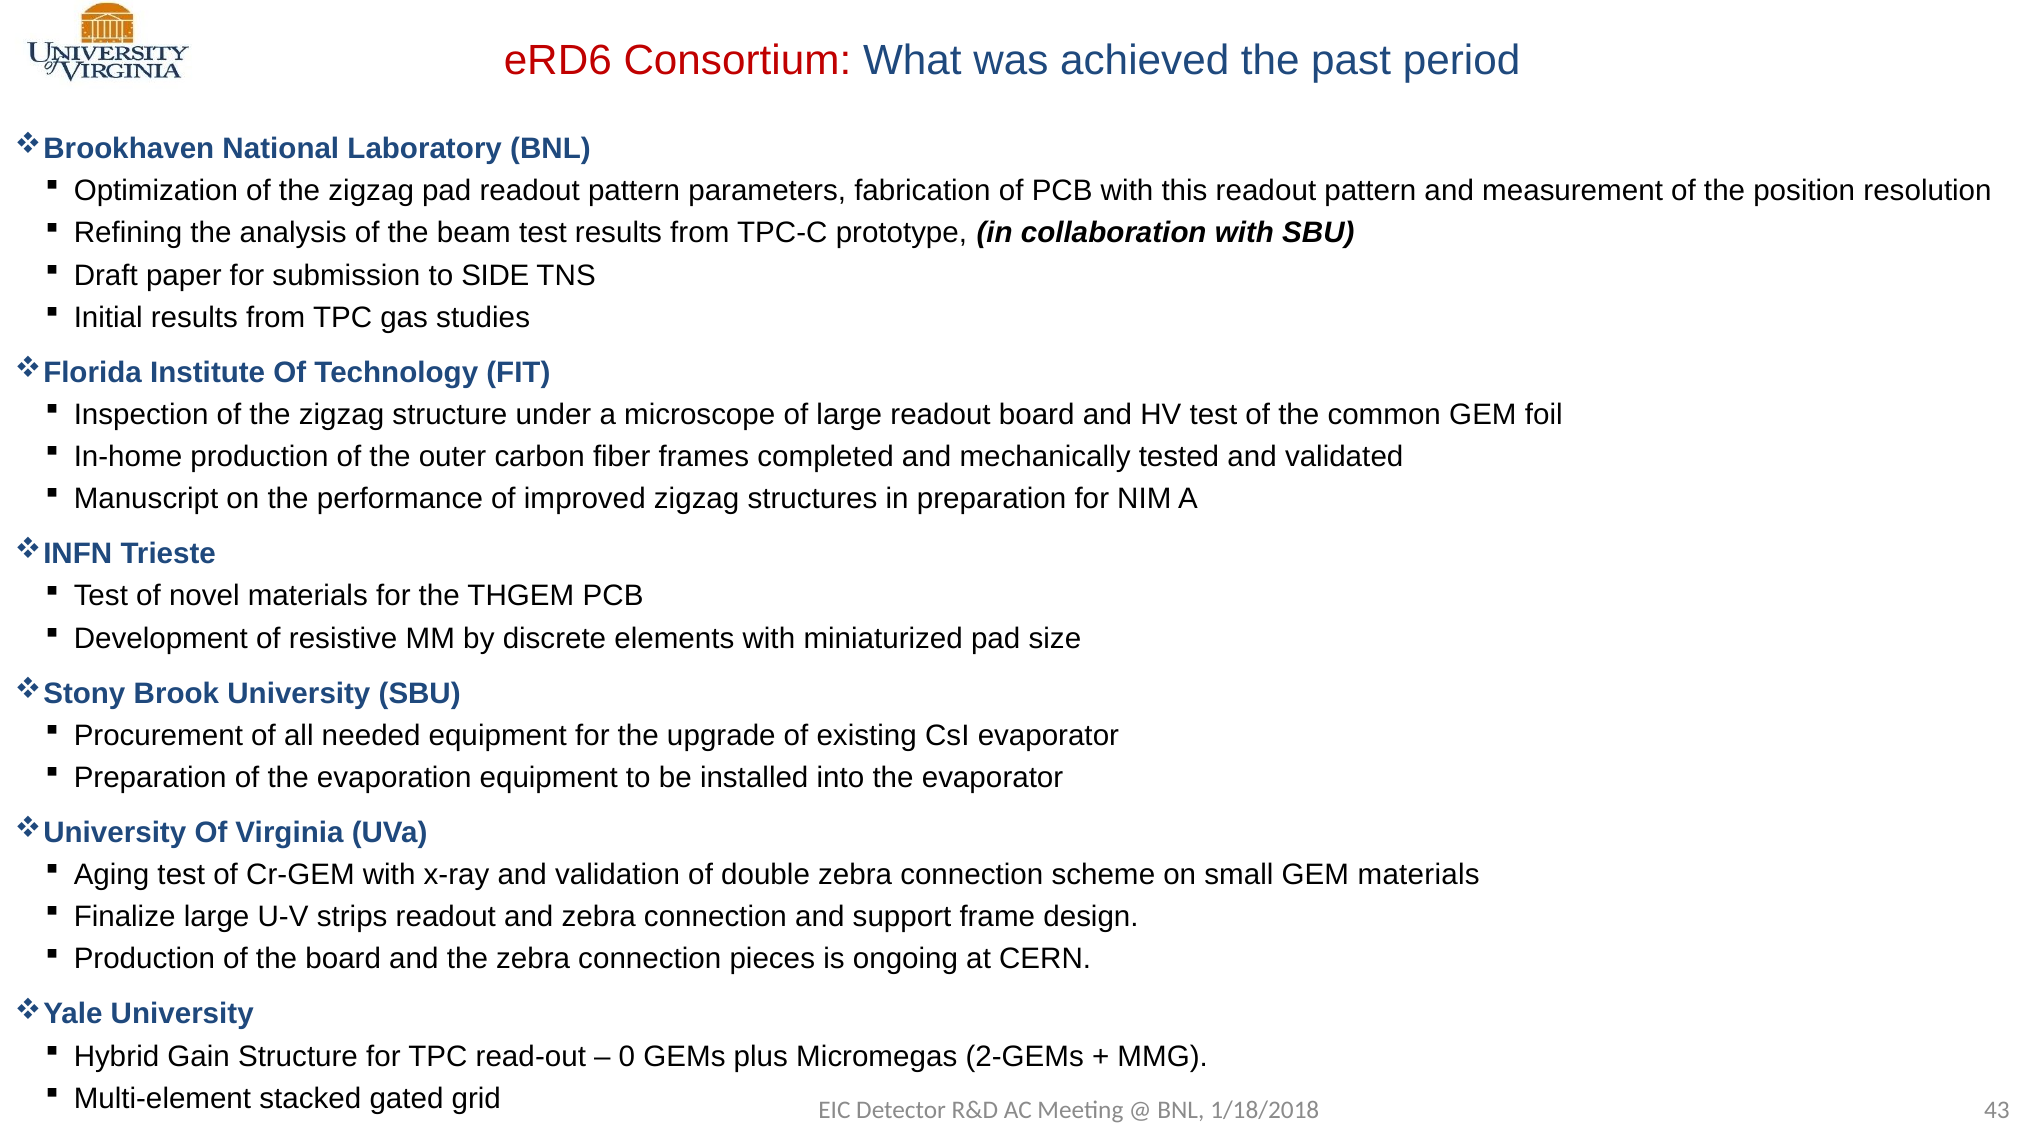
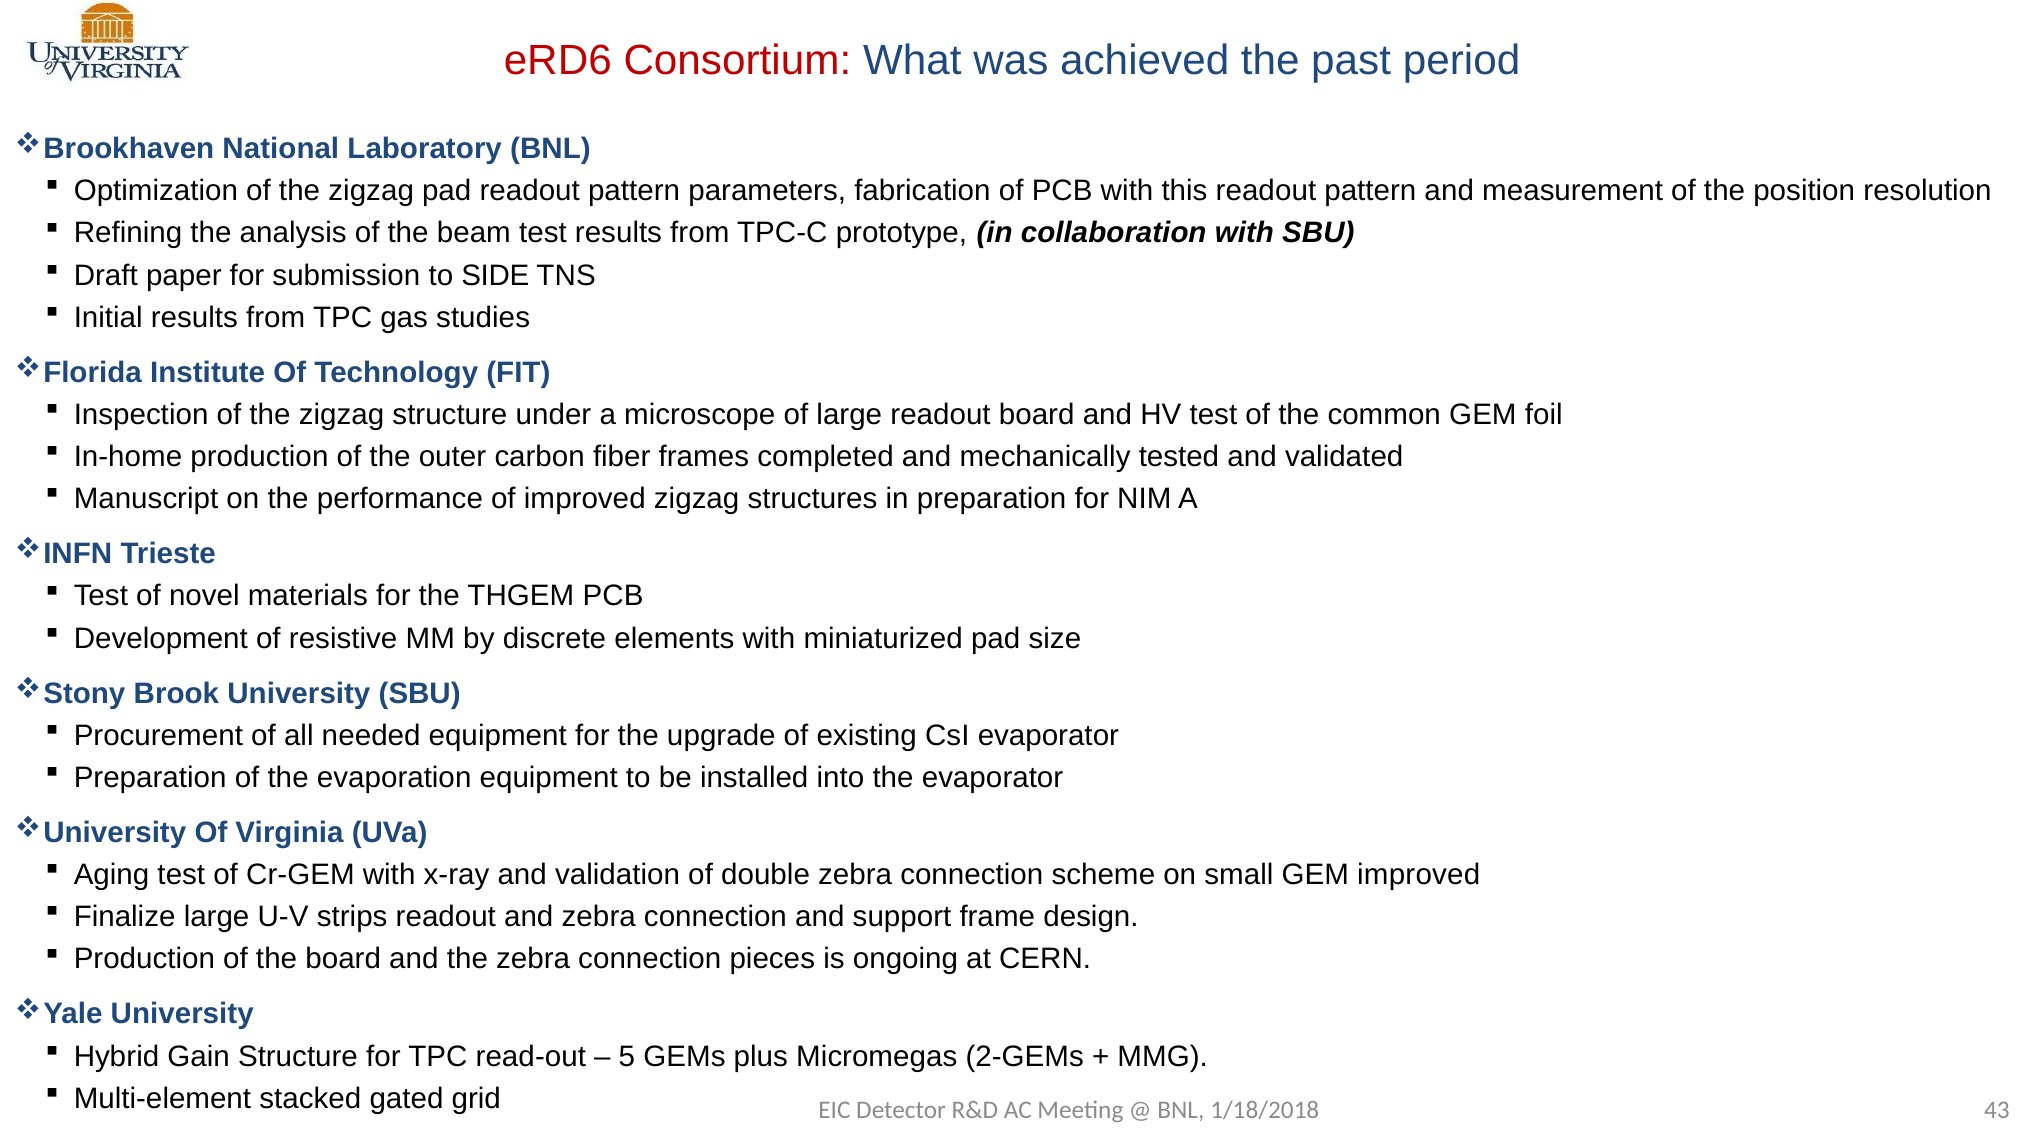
GEM materials: materials -> improved (1419, 875)
0: 0 -> 5 (627, 1056)
